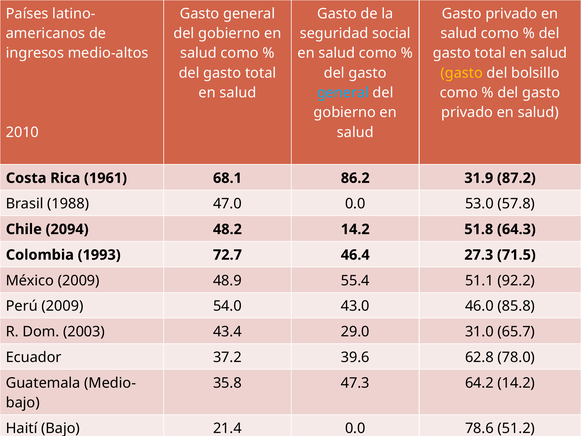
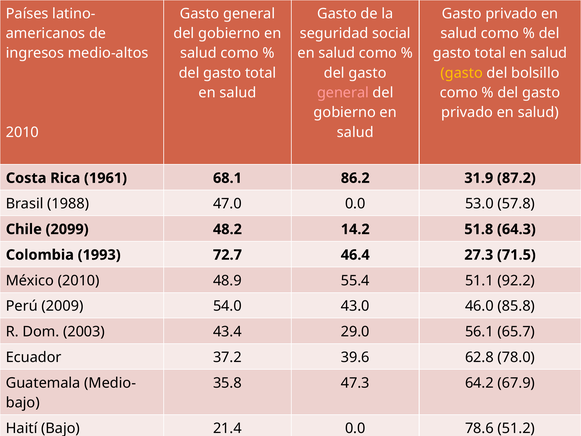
general colour: light blue -> pink (343, 93)
2094: 2094 -> 2099 (67, 229)
México 2009: 2009 -> 2010 (79, 280)
31.0: 31.0 -> 56.1 (479, 332)
64.2 14.2: 14.2 -> 67.9 (516, 383)
